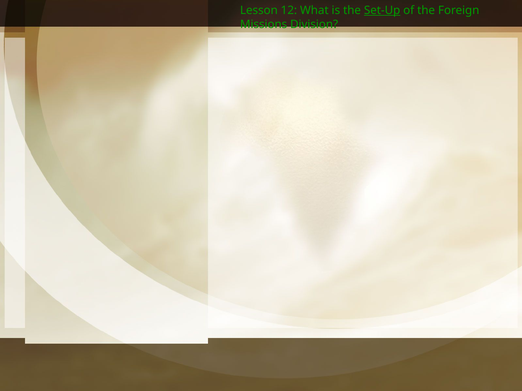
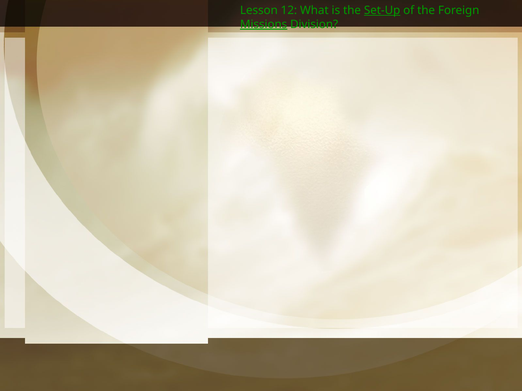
Missions underline: none -> present (264, 24)
